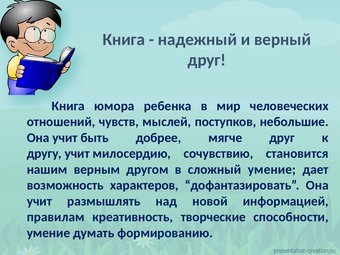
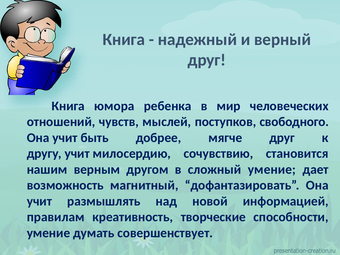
небольшие: небольшие -> свободного (294, 122)
характеров: характеров -> магнитный (144, 185)
формированию: формированию -> совершенствует (165, 233)
